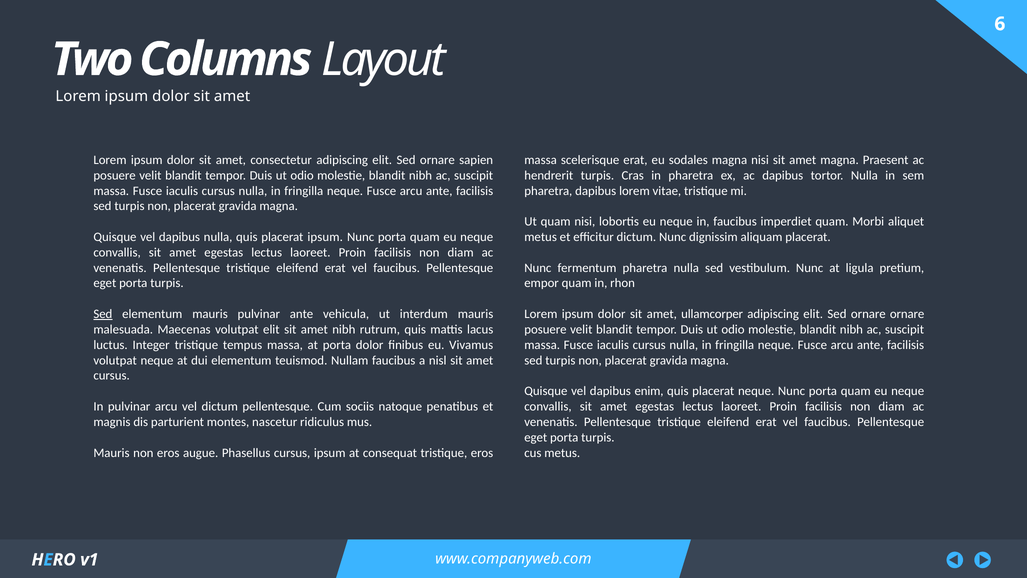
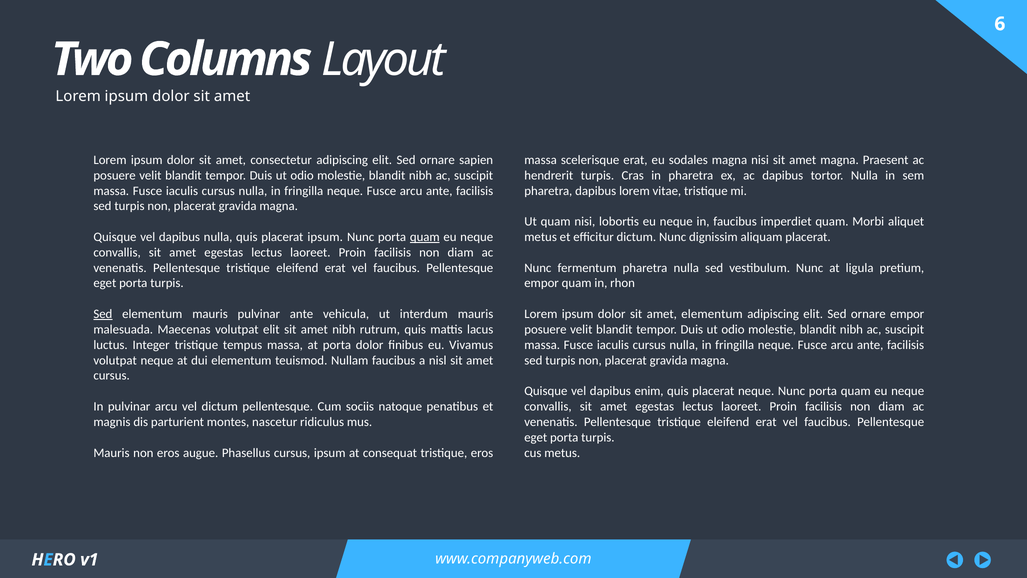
quam underline: none -> present (425, 237)
amet ullamcorper: ullamcorper -> elementum (712, 314)
ornare ornare: ornare -> empor (907, 314)
